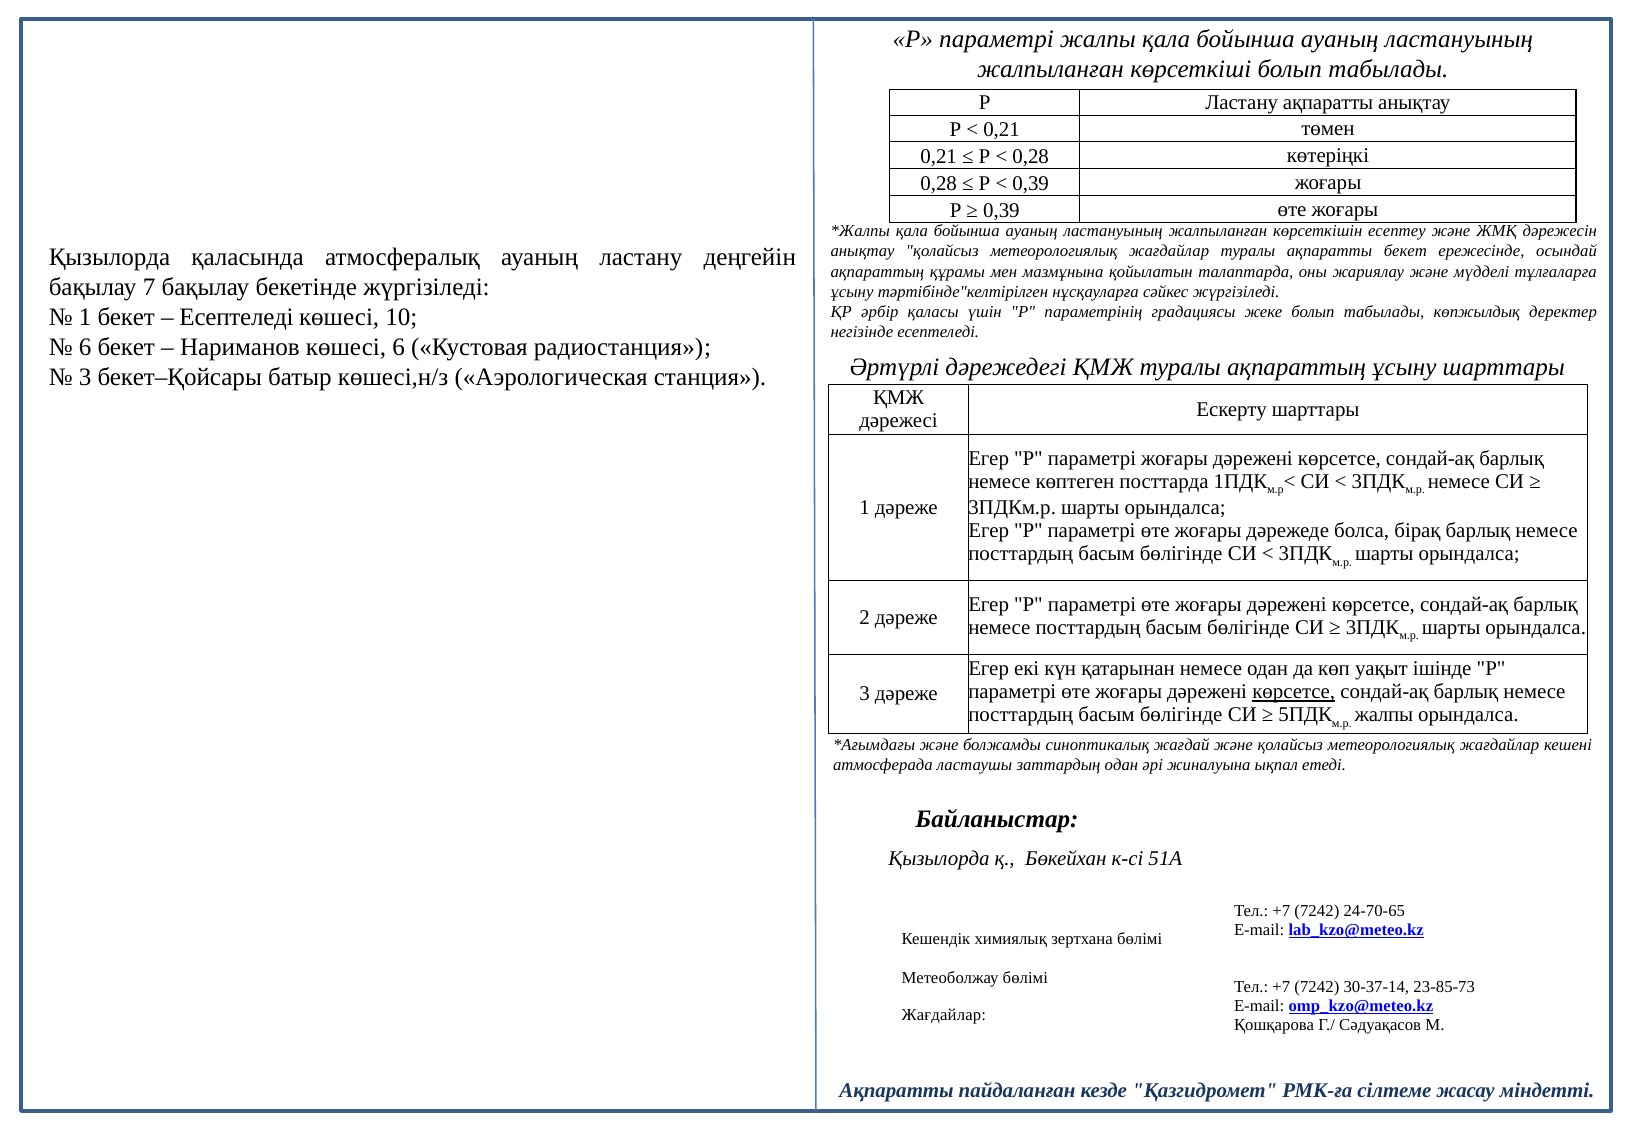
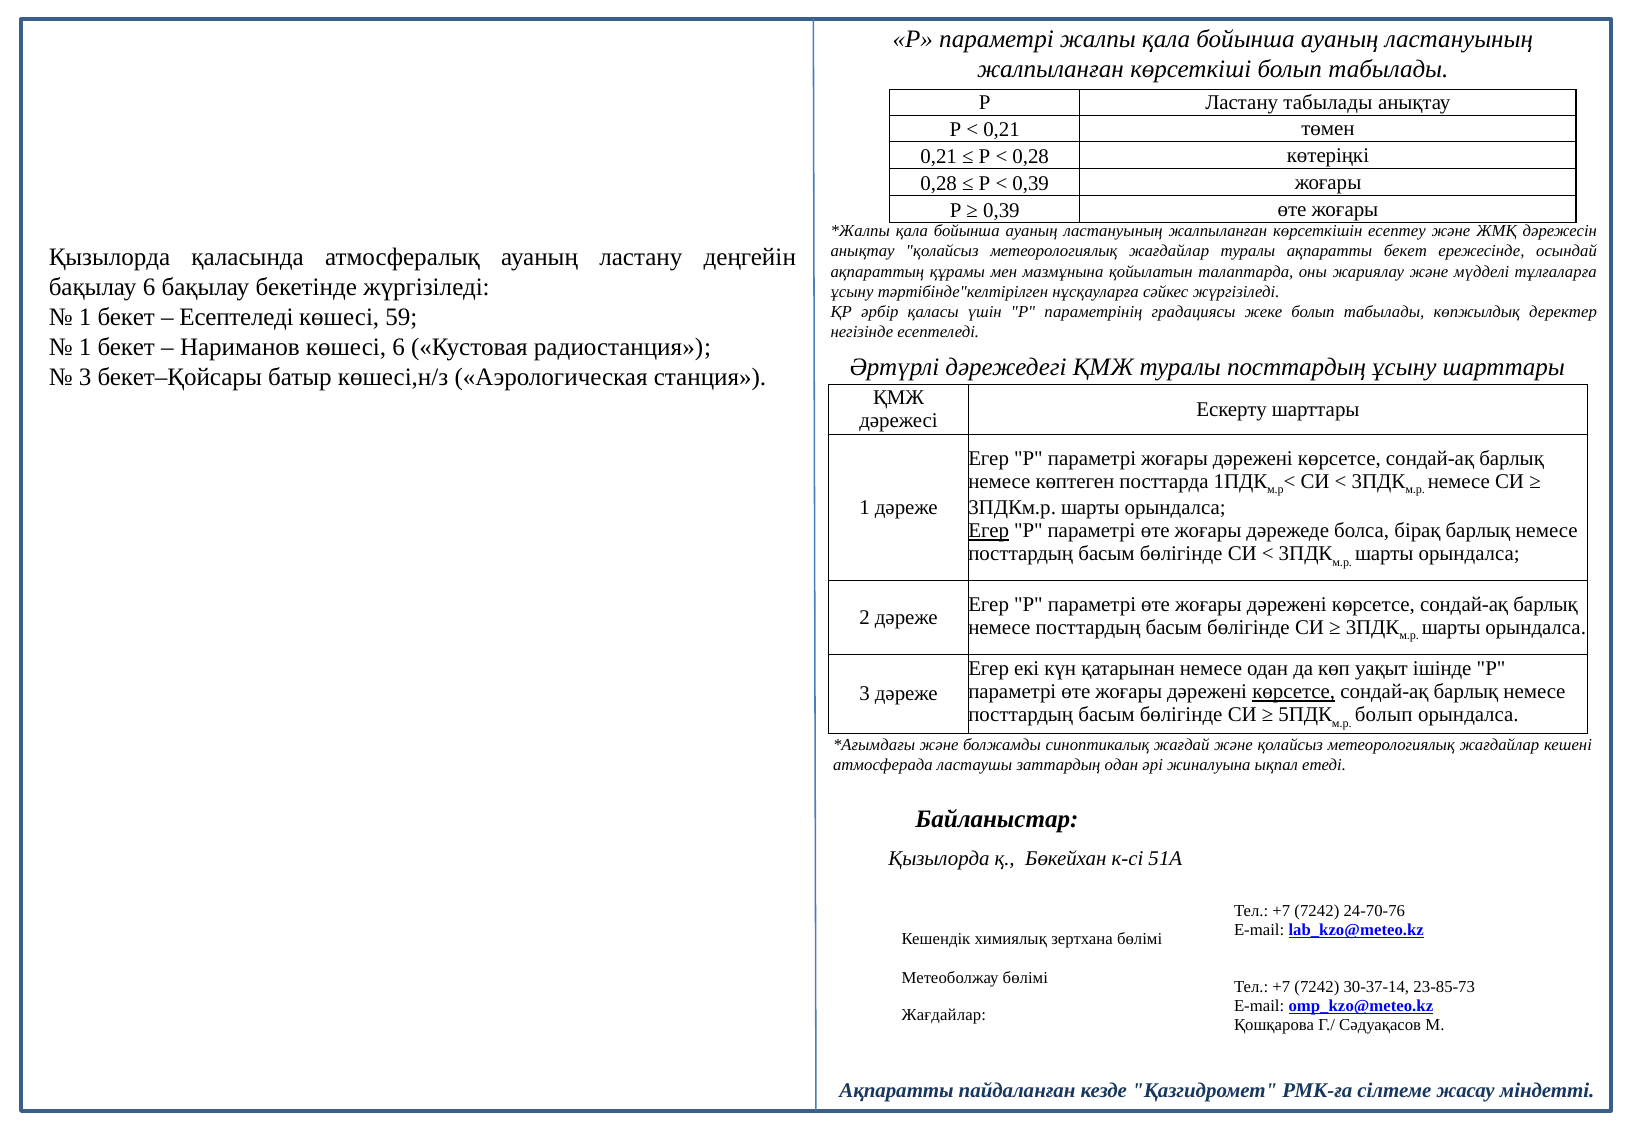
Ластану ақпаратты: ақпаратты -> табылады (1328, 103)
бақылау 7: 7 -> 6 (149, 287)
10: 10 -> 59 (401, 317)
6: 6 -> 1 (85, 347)
туралы ақпараттың: ақпараттың -> посттардың (1297, 367)
Егер underline: none -> present (989, 531)
жалпы: жалпы -> болып (1384, 715)
24-70-65: 24-70-65 -> 24-70-76 (1374, 911)
